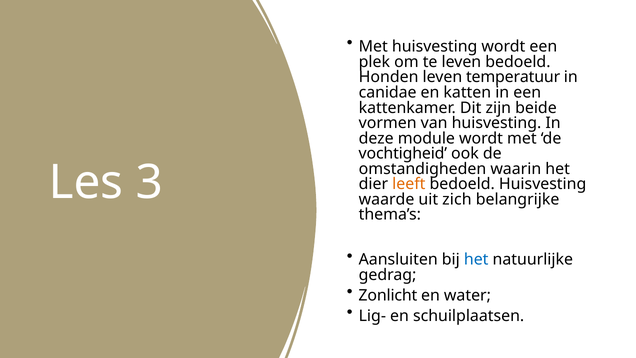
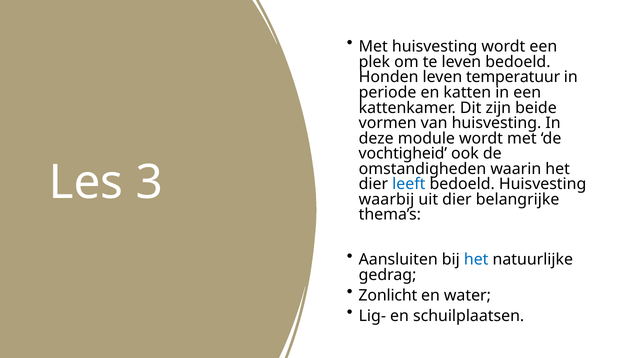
canidae: canidae -> periode (388, 92)
leeft colour: orange -> blue (409, 184)
waarde: waarde -> waarbij (386, 199)
uit zich: zich -> dier (457, 199)
